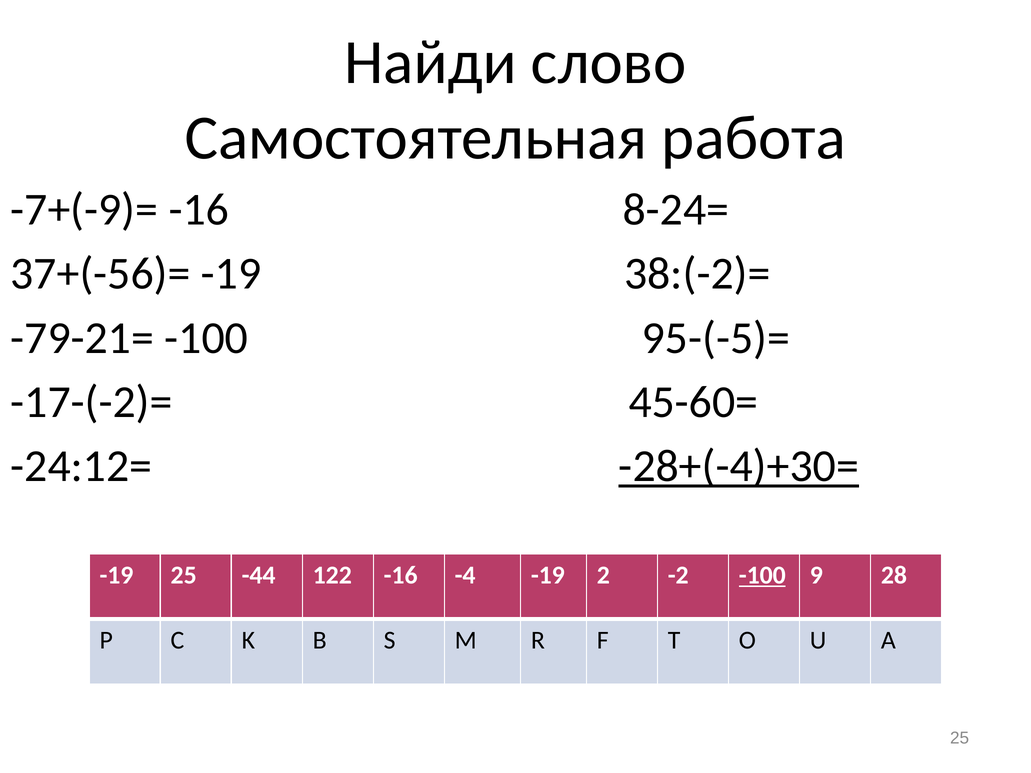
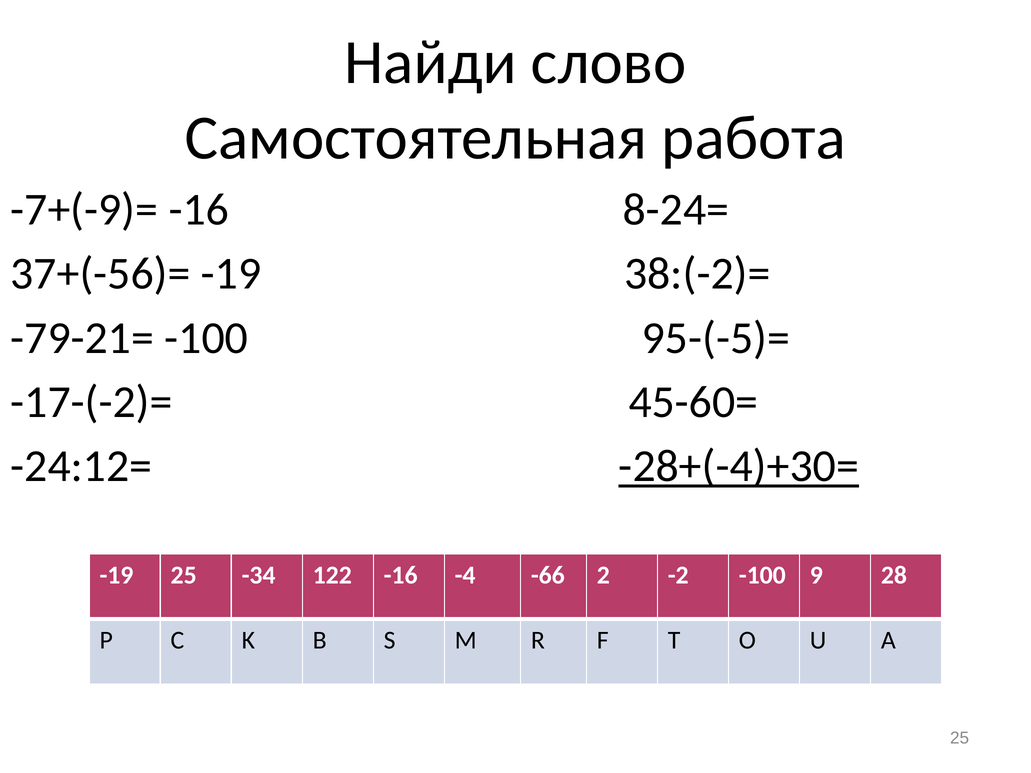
-44: -44 -> -34 (259, 575)
-4 -19: -19 -> -66 (548, 575)
-100 underline: present -> none (762, 575)
